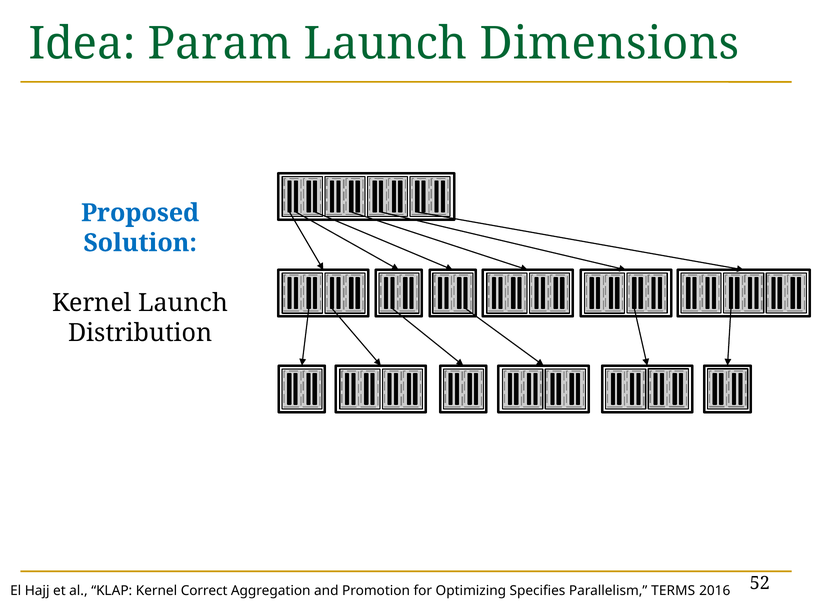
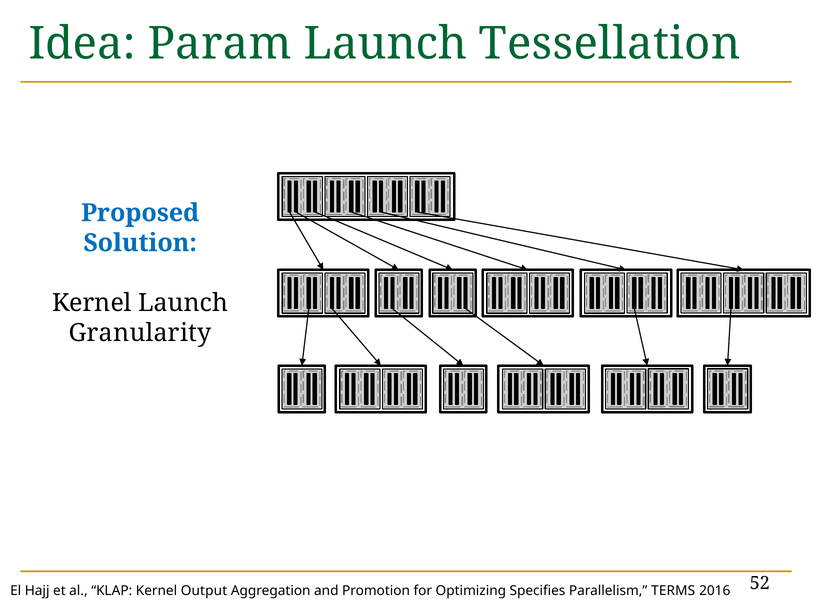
Dimensions: Dimensions -> Tessellation (610, 44)
Distribution: Distribution -> Granularity (140, 333)
Correct: Correct -> Output (204, 591)
